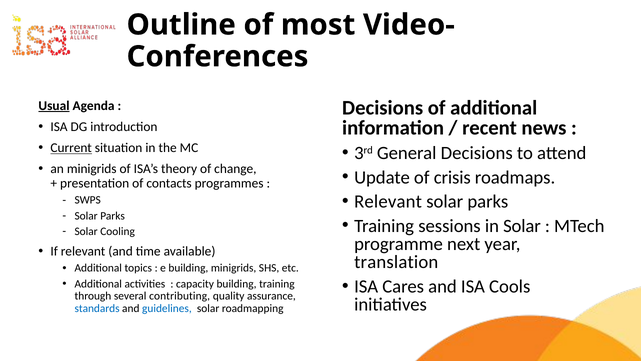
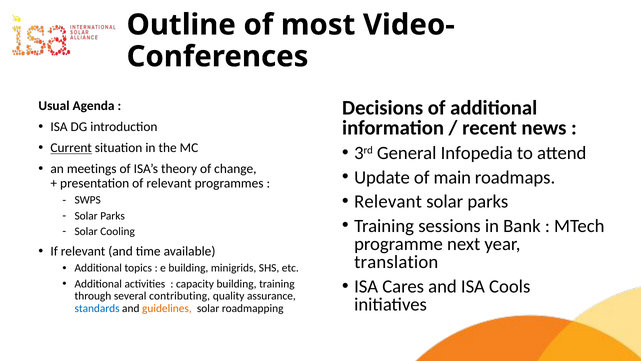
Usual underline: present -> none (54, 106)
General Decisions: Decisions -> Infopedia (477, 153)
an minigrids: minigrids -> meetings (92, 169)
crisis: crisis -> main (452, 177)
of contacts: contacts -> relevant (169, 183)
in Solar: Solar -> Bank (522, 226)
guidelines colour: blue -> orange (167, 308)
